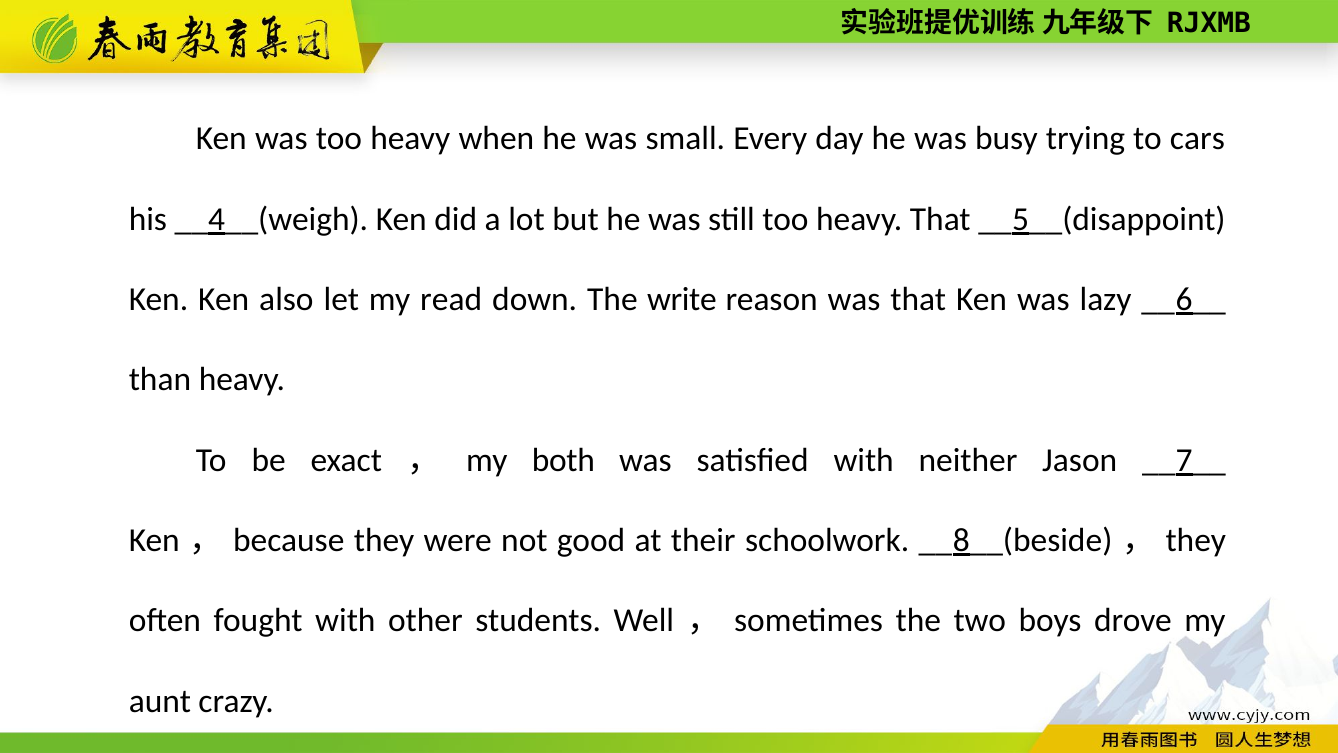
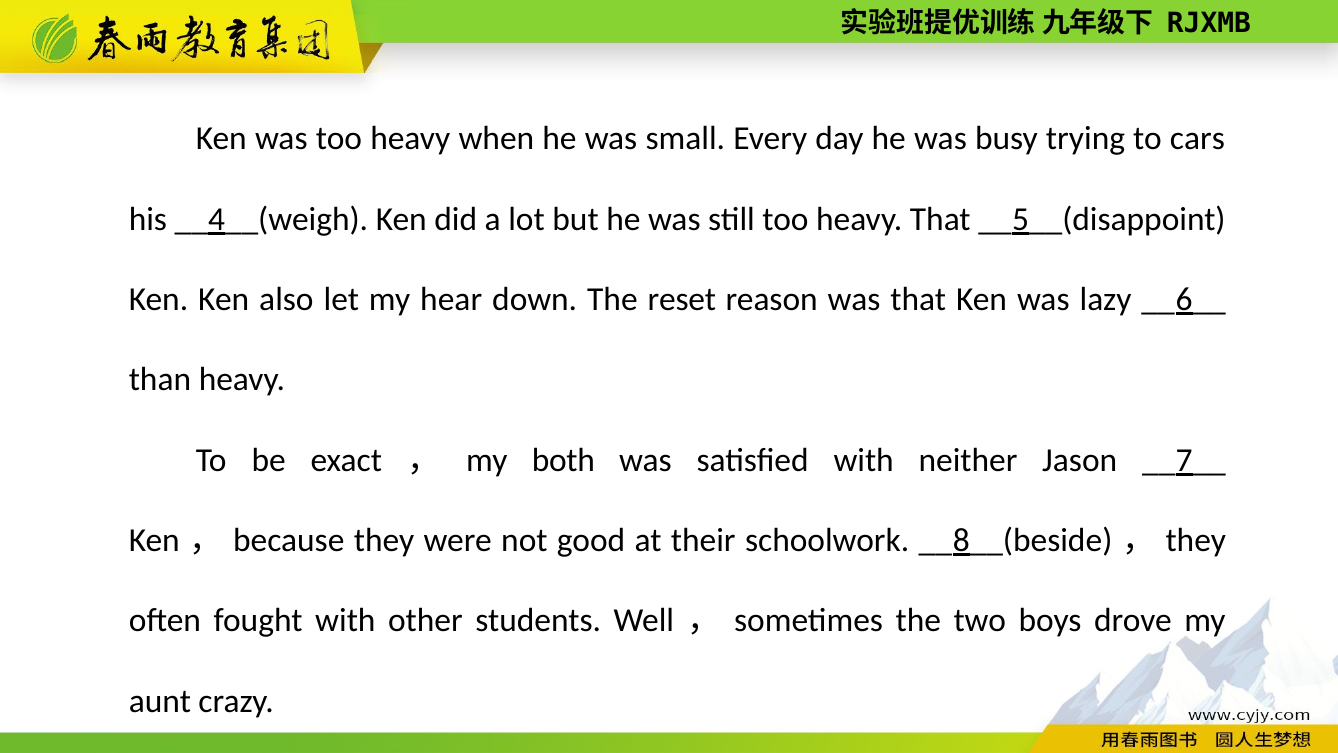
read: read -> hear (451, 299)
write: write -> reset (682, 299)
